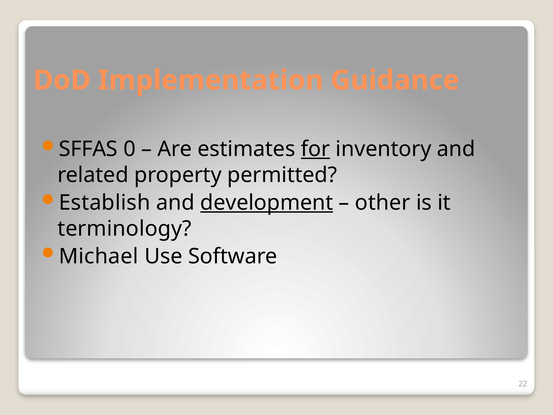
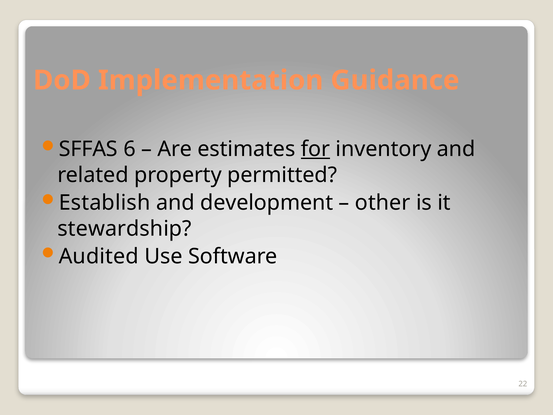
0: 0 -> 6 (130, 149)
development underline: present -> none (267, 203)
terminology: terminology -> stewardship (125, 228)
Michael: Michael -> Audited (99, 256)
